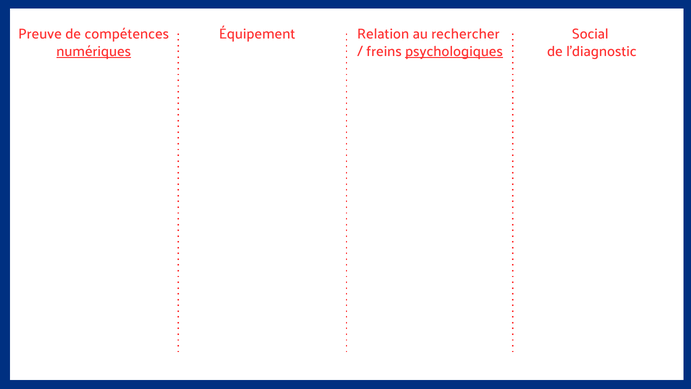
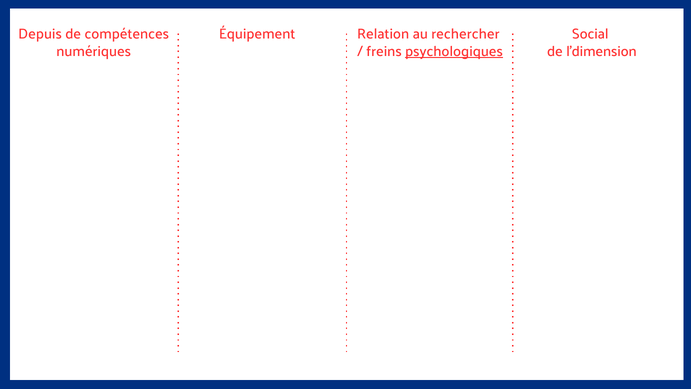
Preuve: Preuve -> Depuis (40, 34)
numériques underline: present -> none (94, 51)
l’diagnostic: l’diagnostic -> l’dimension (601, 51)
